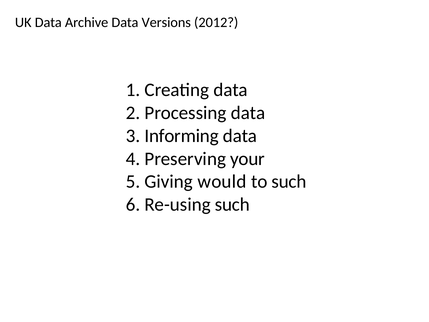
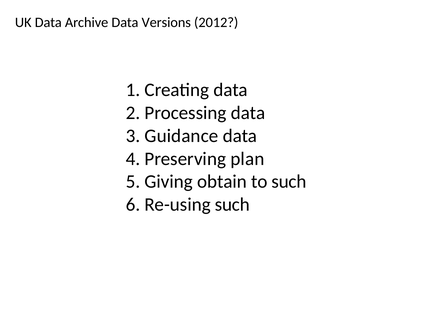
Informing: Informing -> Guidance (181, 136)
your: your -> plan (247, 159)
would: would -> obtain (222, 181)
